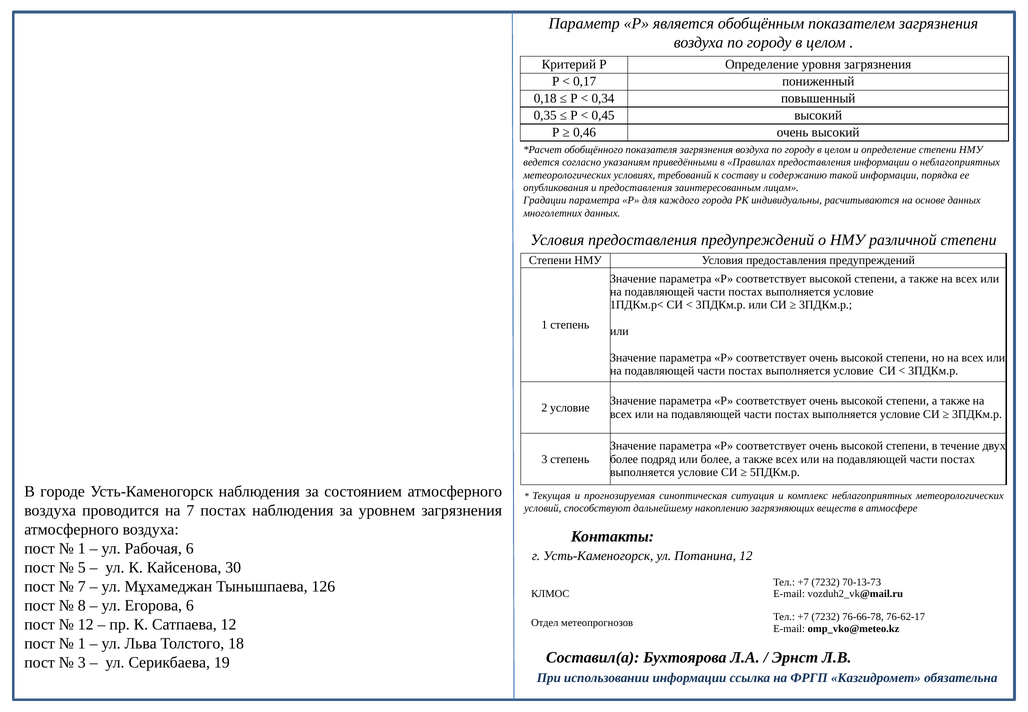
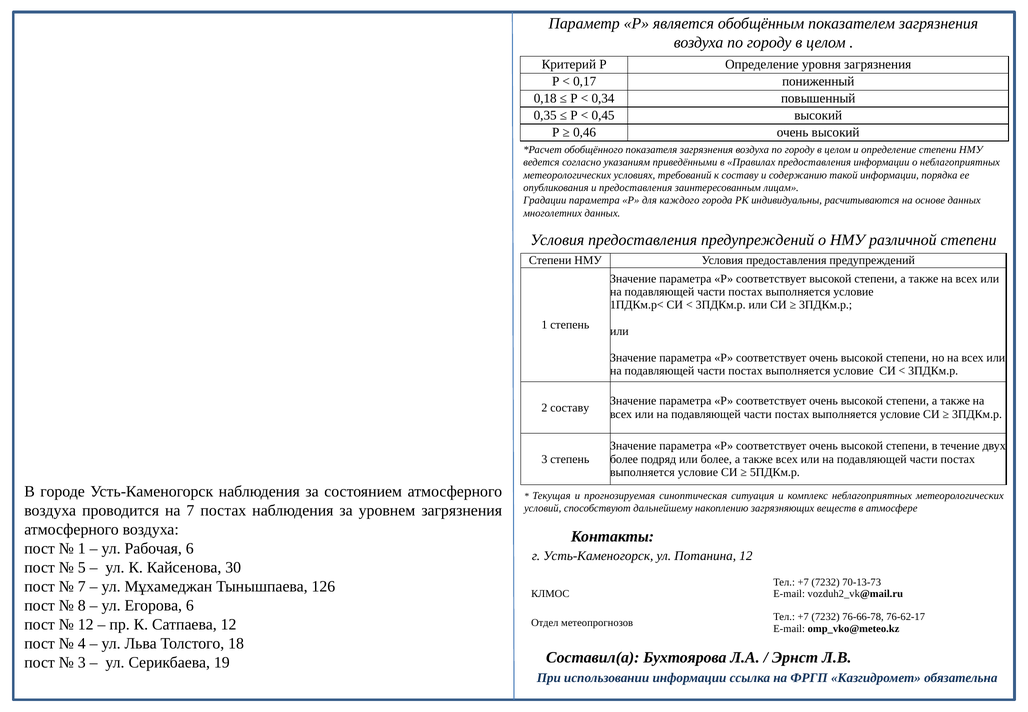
2 условие: условие -> составу (570, 407)
1: 1 -> 4 (82, 643)
